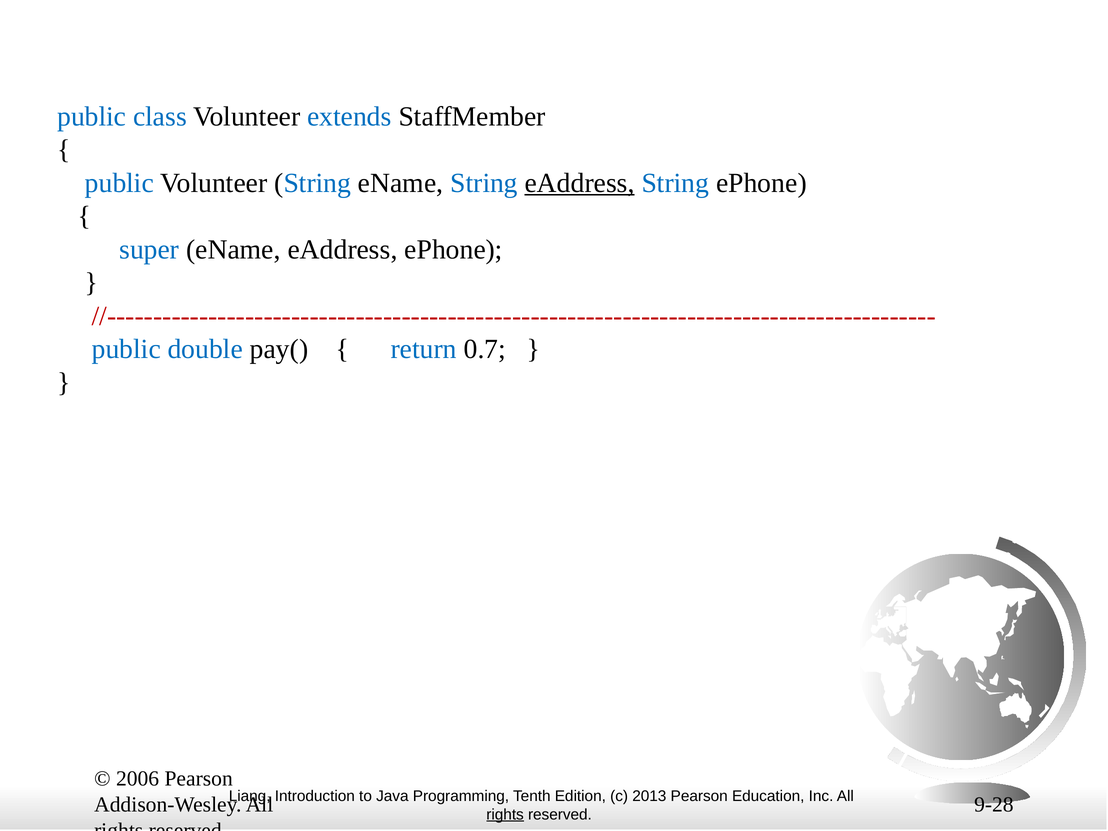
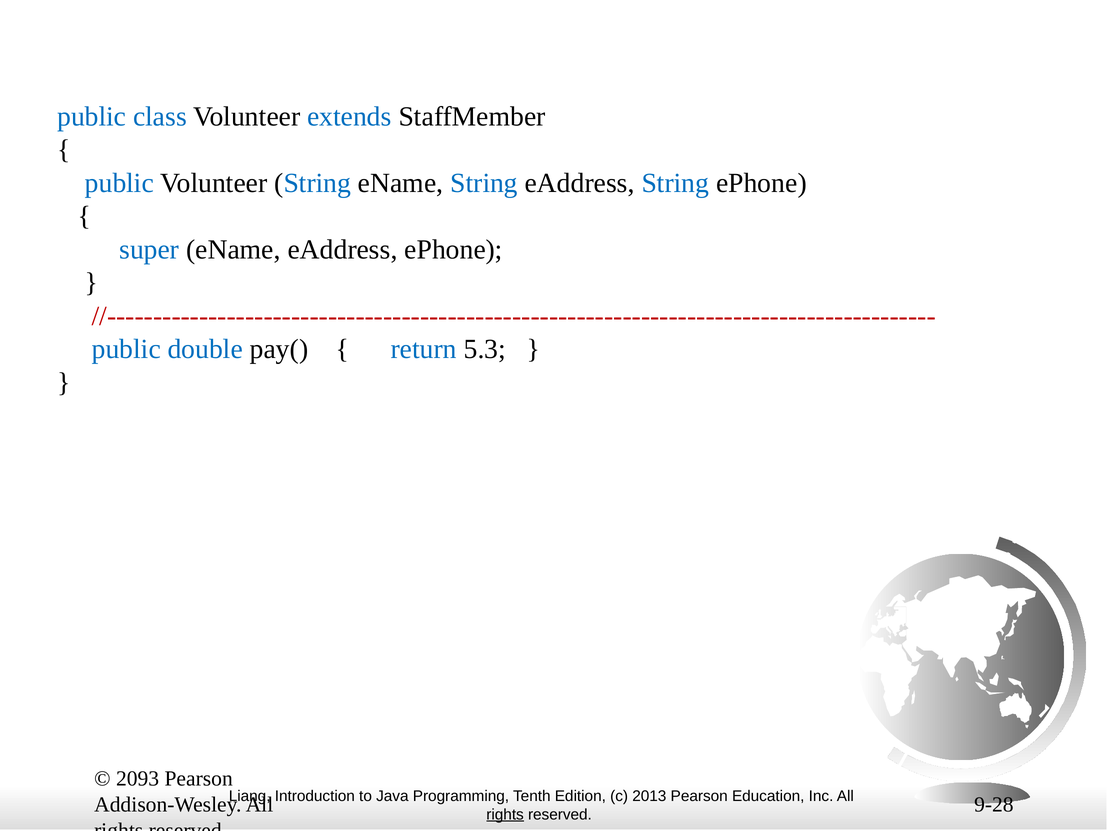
eAddress underline: present -> none (580, 183)
0.7: 0.7 -> 5.3 (485, 349)
2006: 2006 -> 2093 (138, 779)
